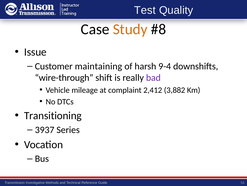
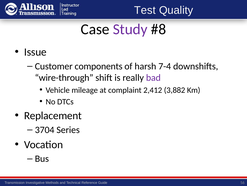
Study colour: orange -> purple (130, 29)
maintaining: maintaining -> components (99, 66)
9-4: 9-4 -> 7-4 (165, 66)
Transitioning: Transitioning -> Replacement (53, 115)
3937: 3937 -> 3704 (45, 129)
